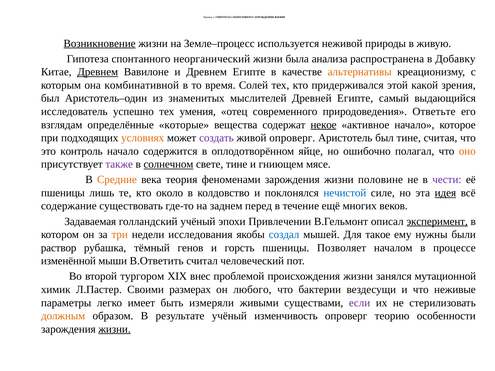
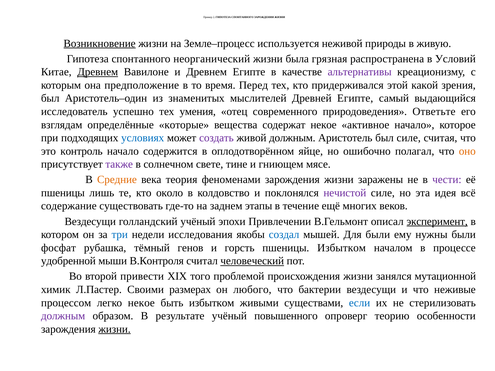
анализа: анализа -> грязная (330, 59)
Добавку: Добавку -> Условий (455, 59)
альтернативы colour: orange -> purple (360, 72)
комбинативной: комбинативной -> предположение (142, 85)
Солей: Солей -> Перед (253, 85)
некое underline: present -> none (324, 125)
условиях colour: orange -> blue (143, 138)
живой опроверг: опроверг -> должным (292, 138)
был тине: тине -> силе (409, 138)
солнечном underline: present -> none (168, 164)
половине: половине -> заражены (381, 180)
нечистой colour: blue -> purple (345, 193)
идея underline: present -> none (445, 193)
перед: перед -> этапы (259, 206)
Задаваемая: Задаваемая -> Вездесущи (90, 222)
три colour: orange -> blue (120, 235)
Для такое: такое -> были (378, 235)
раствор: раствор -> фосфат (59, 248)
пшеницы Позволяет: Позволяет -> Избытком (342, 248)
изменённой: изменённой -> удобренной (68, 261)
В.Ответить: В.Ответить -> В.Контроля (157, 261)
человеческий underline: none -> present (252, 261)
тургором: тургором -> привести (142, 277)
внес: внес -> того (200, 277)
параметры: параметры -> процессом (66, 303)
легко имеет: имеет -> некое (141, 303)
быть измеряли: измеряли -> избытком (212, 303)
если colour: purple -> blue (360, 303)
должным colour: orange -> purple (63, 316)
изменчивость: изменчивость -> повышенного (286, 316)
